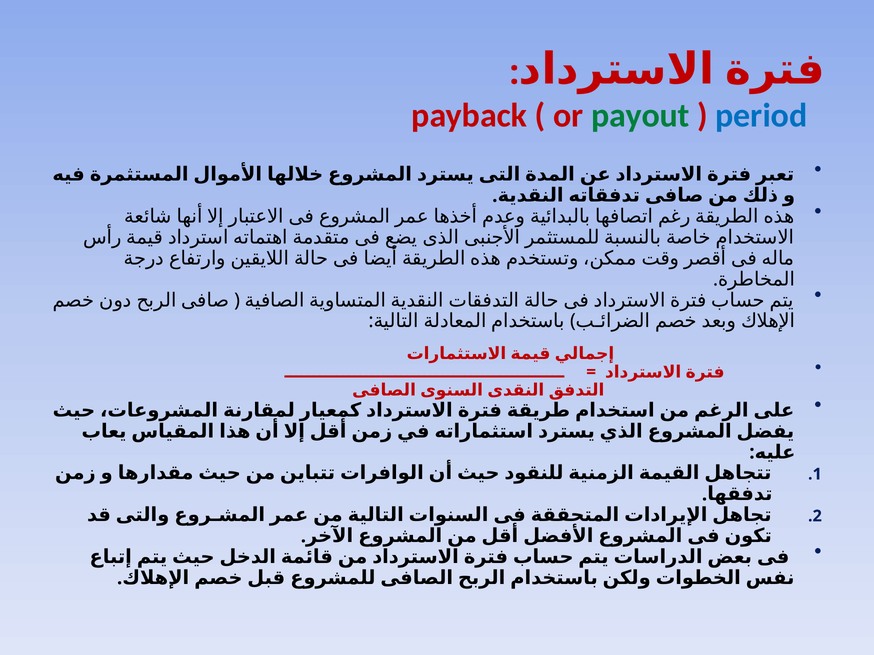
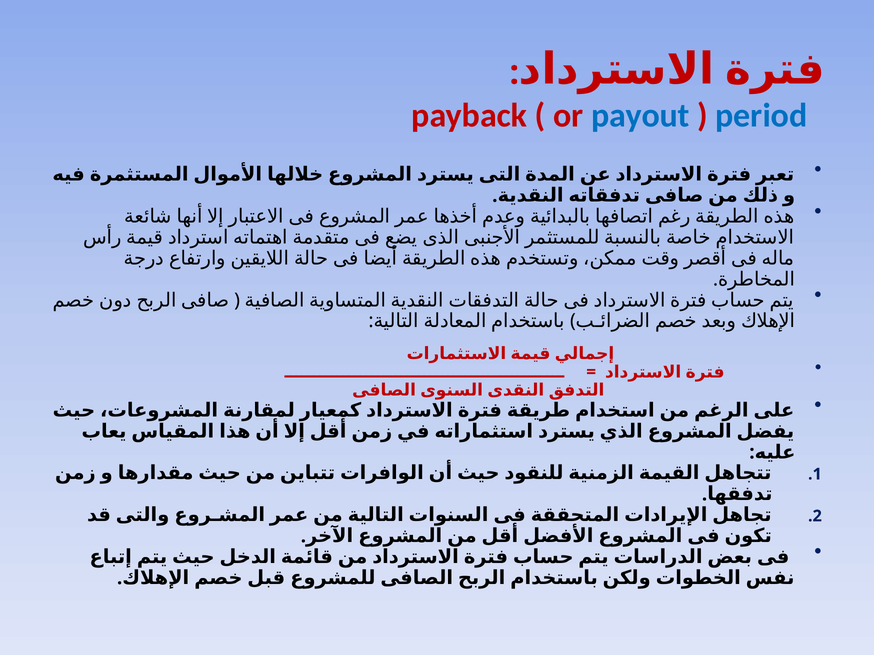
payout colour: green -> blue (640, 115)
